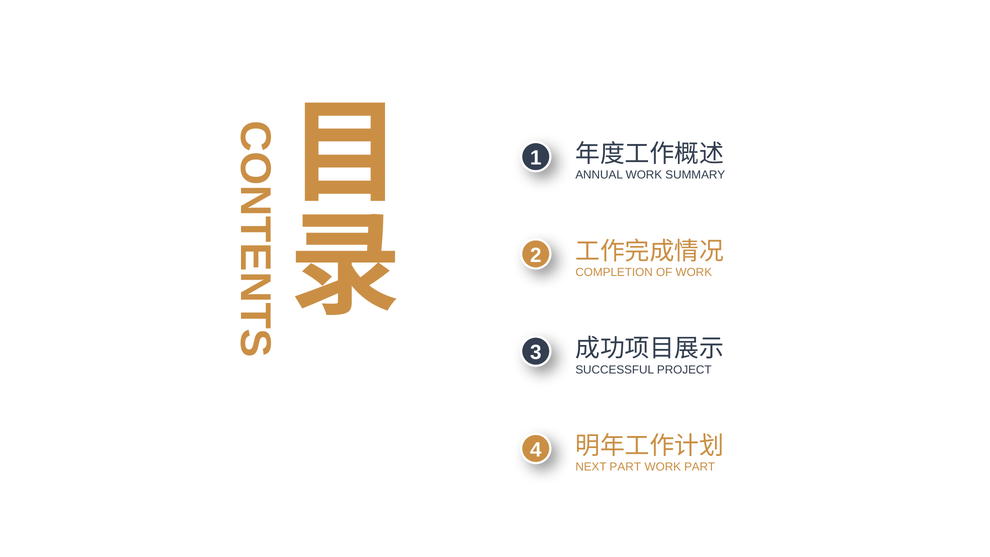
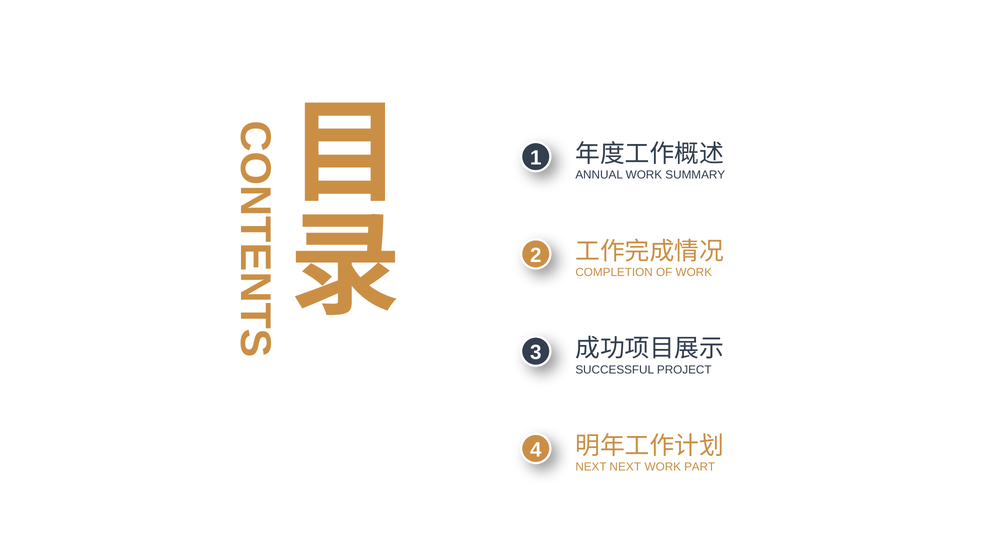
NEXT PART: PART -> NEXT (625, 467)
